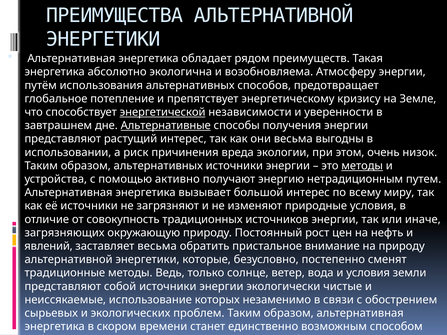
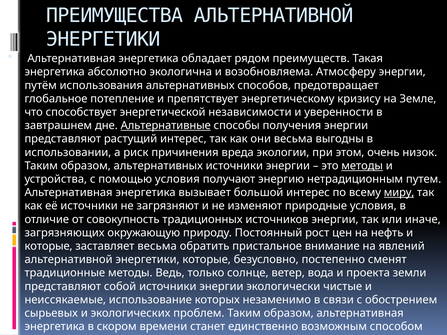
энергетической underline: present -> none (163, 112)
помощью активно: активно -> условия (177, 179)
миру underline: none -> present (399, 193)
явлений: явлений -> которые (49, 246)
на природу: природу -> явлений (402, 246)
и условия: условия -> проекта (368, 273)
